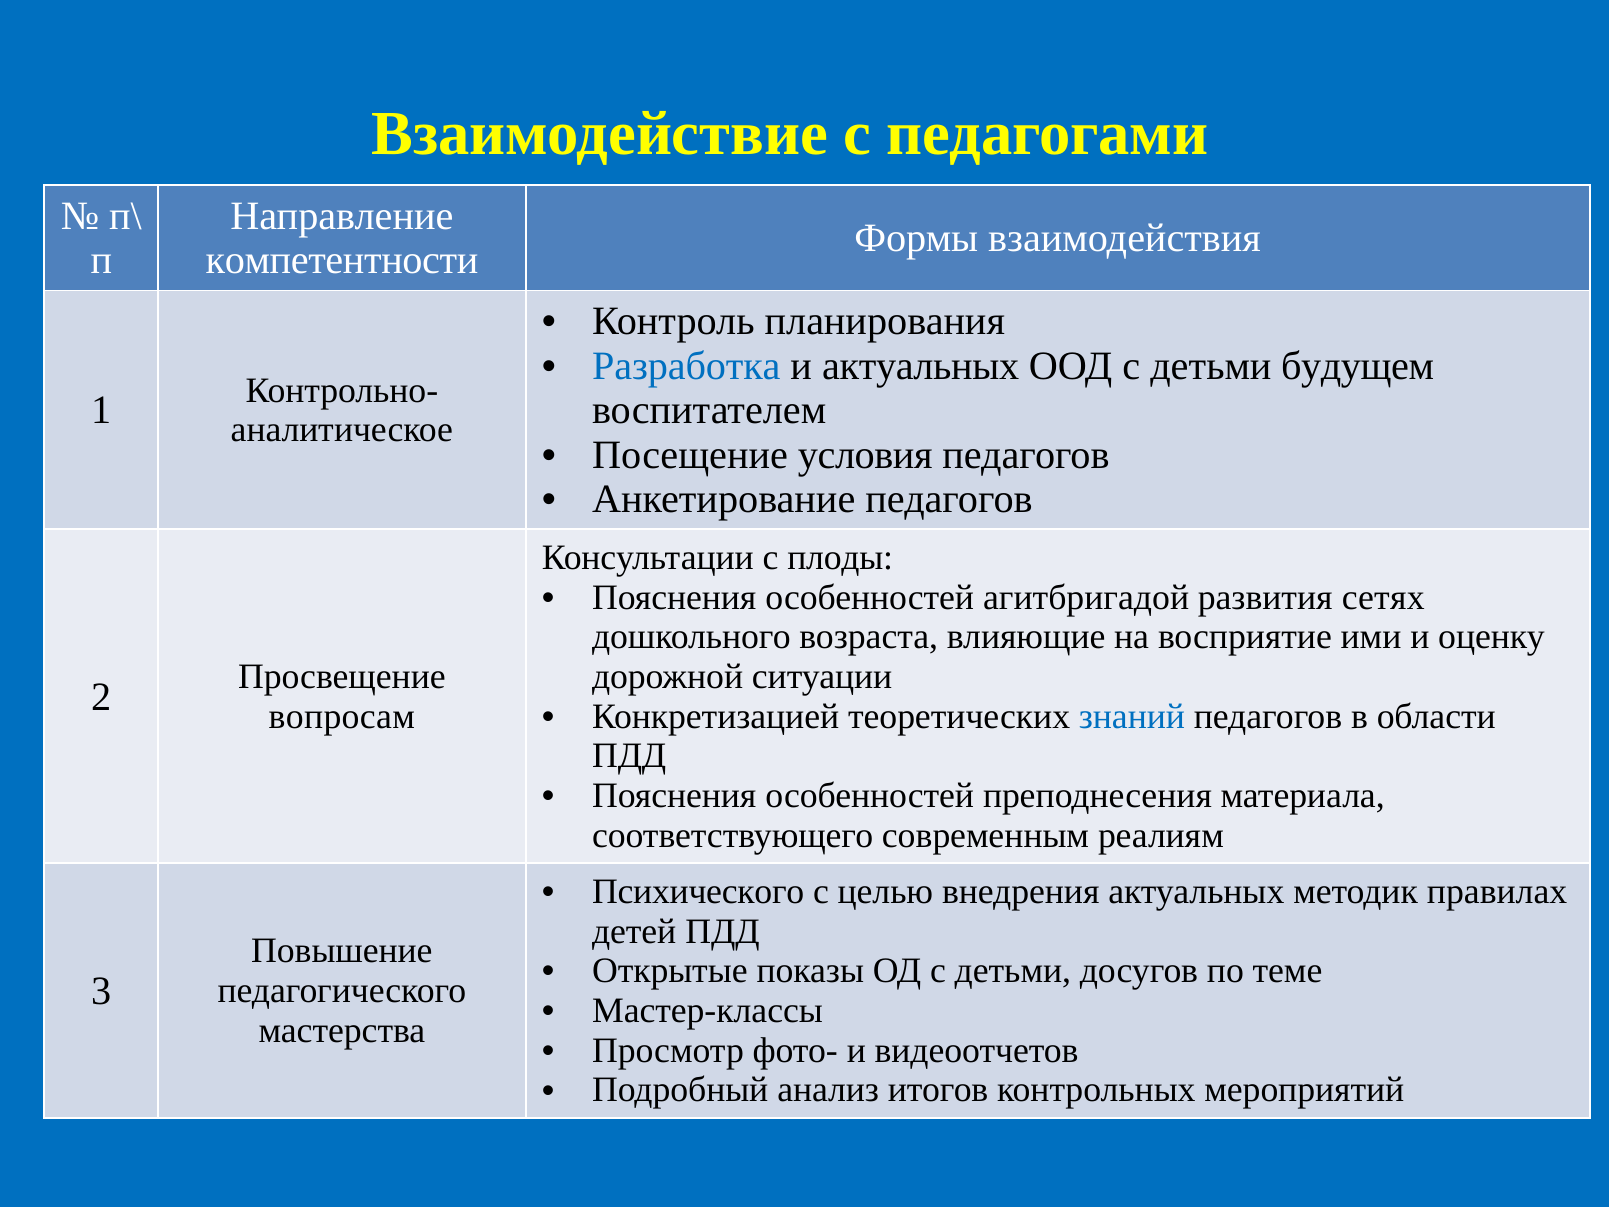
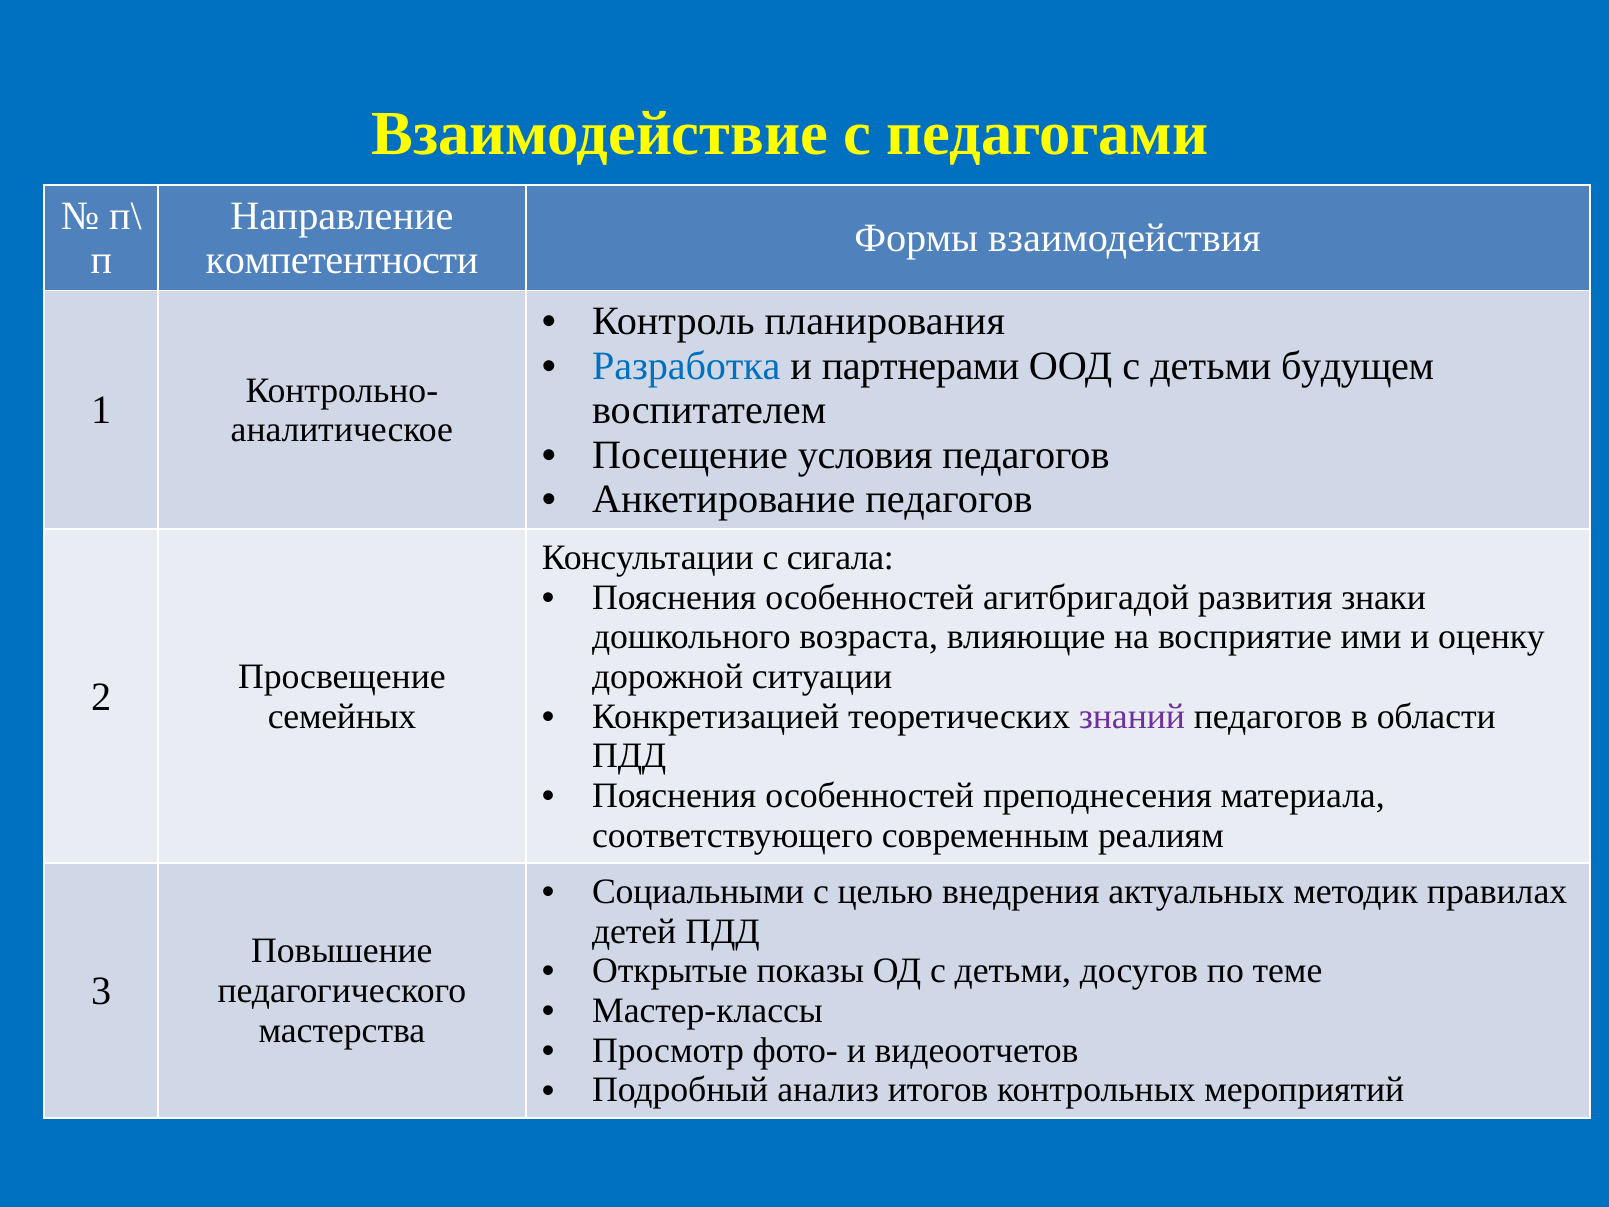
и актуальных: актуальных -> партнерами (921, 366)
плоды: плоды -> сигала (840, 557)
сетях: сетях -> знаки (1384, 597)
вопросам: вопросам -> семейных (342, 716)
знаний colour: blue -> purple (1132, 716)
Психического: Психического -> Социальными (698, 891)
